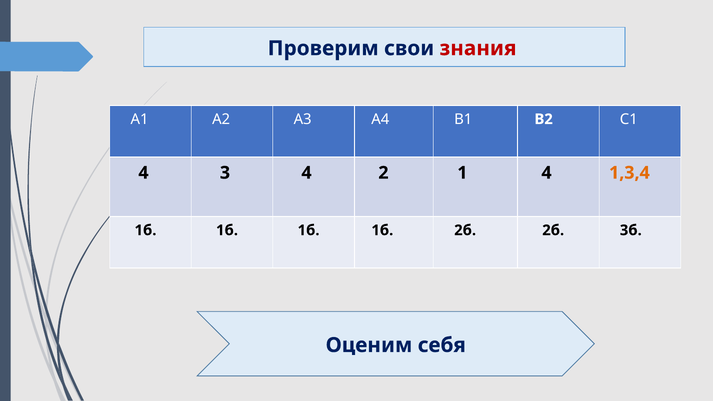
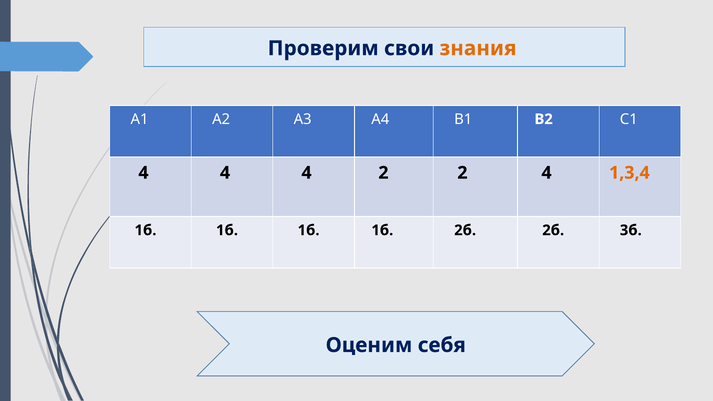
знания colour: red -> orange (478, 48)
3: 3 -> 4 (225, 173)
2 1: 1 -> 2 (462, 173)
